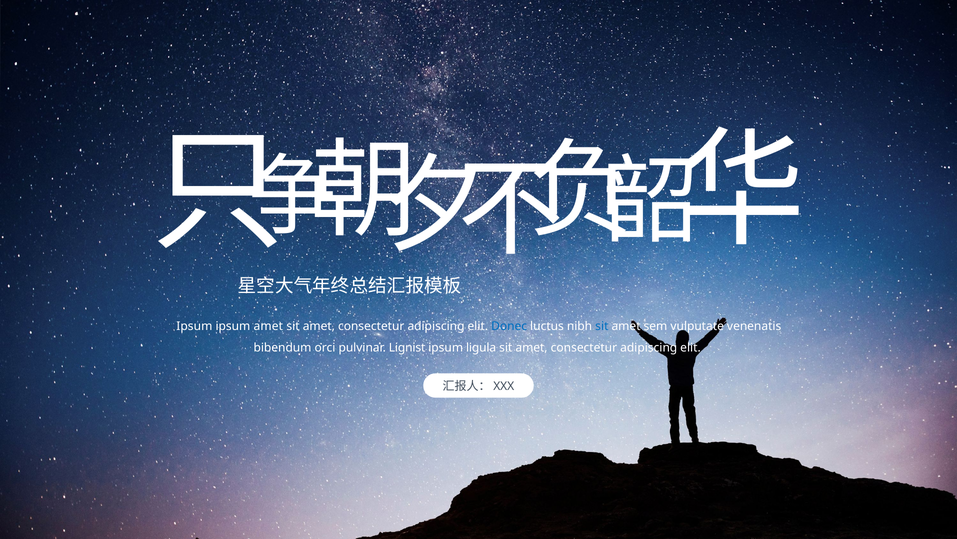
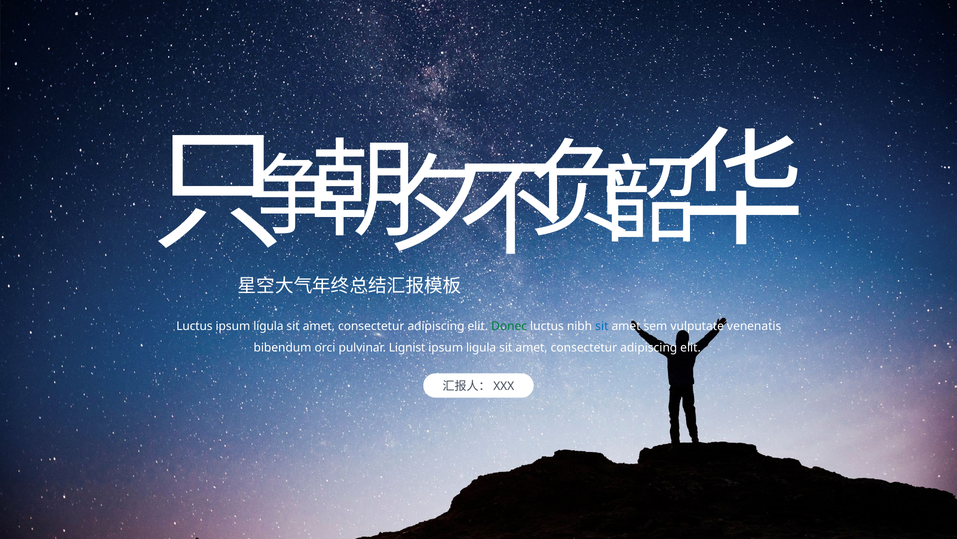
Ipsum: Ipsum -> Luctus (194, 326)
amet: amet -> ligula (268, 326)
Donec colour: blue -> green (509, 326)
